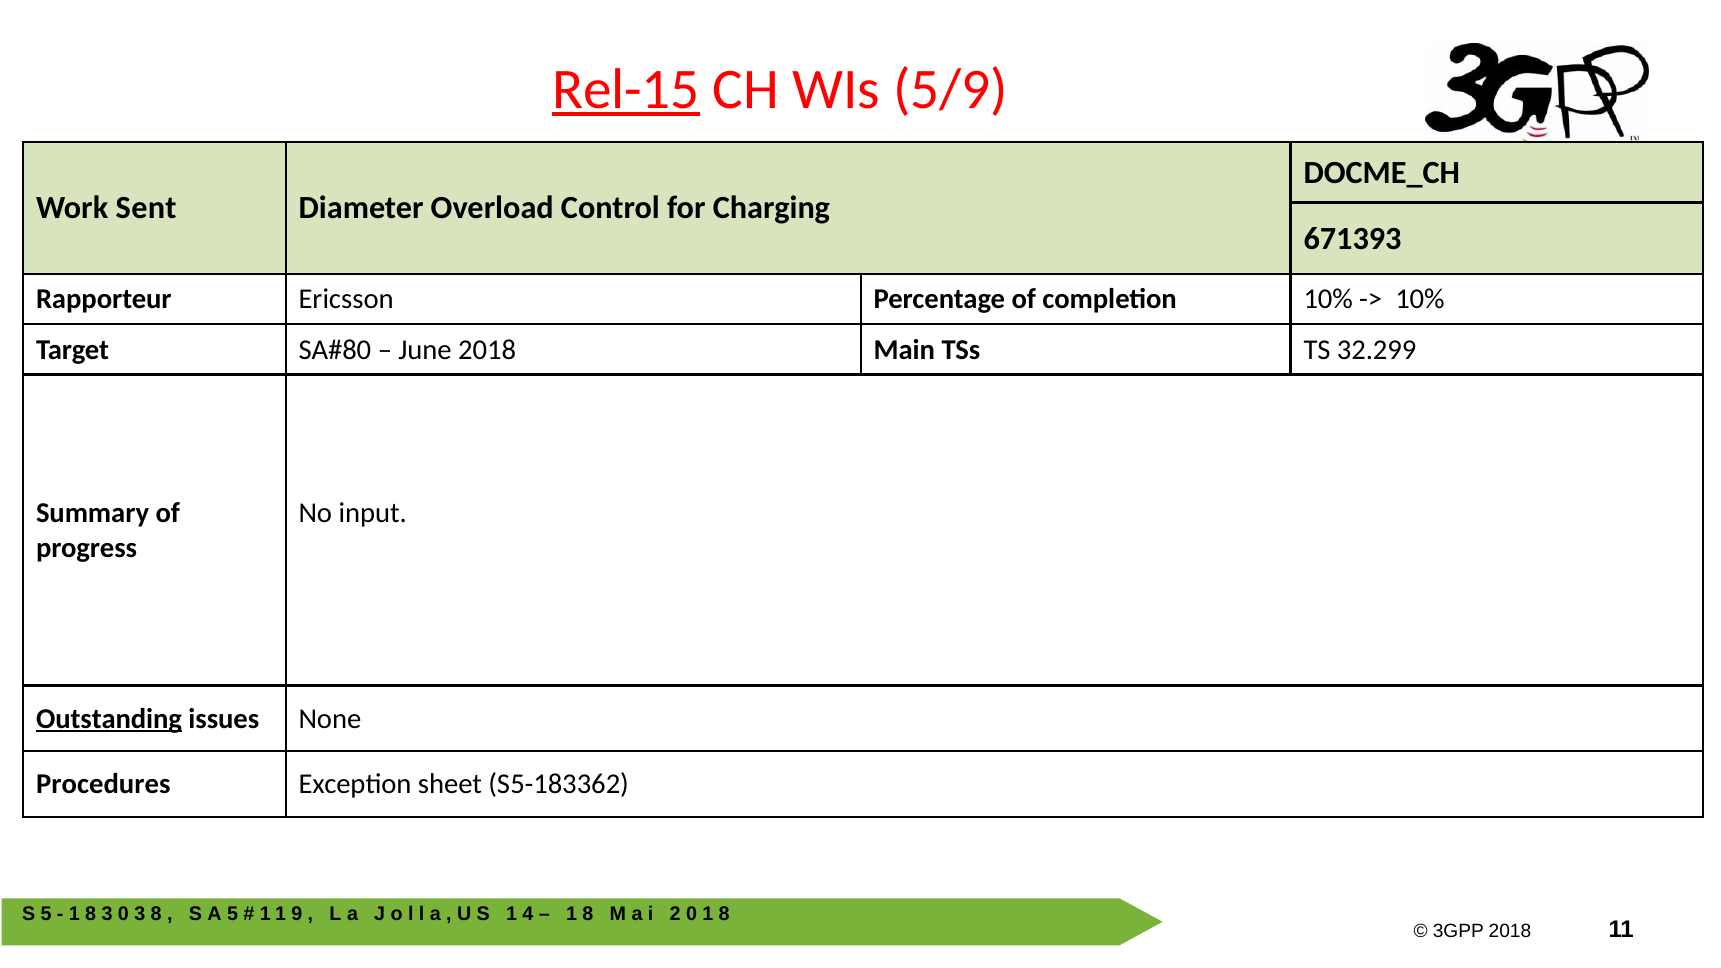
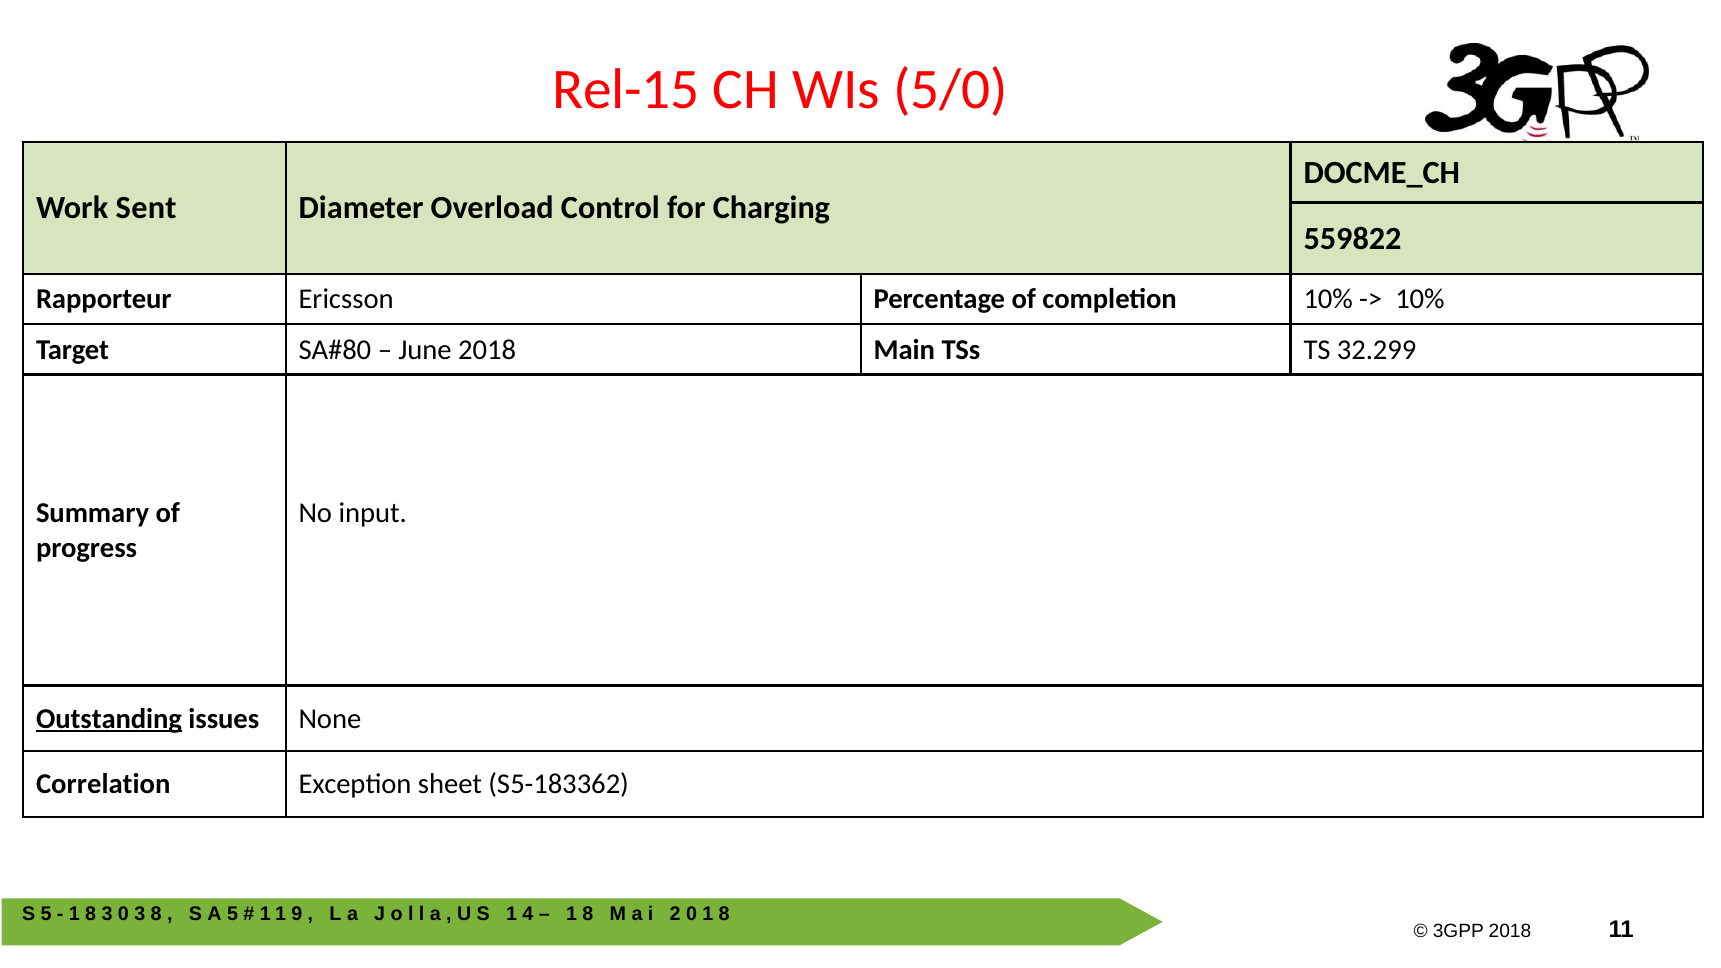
Rel-15 underline: present -> none (626, 89)
5/9: 5/9 -> 5/0 (951, 89)
671393: 671393 -> 559822 (1353, 239)
Procedures: Procedures -> Correlation (103, 784)
